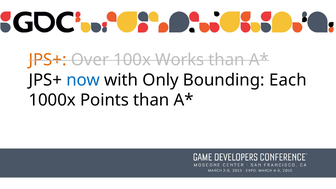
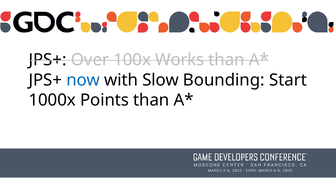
JPS+ colour: orange -> black (48, 60)
Only: Only -> Slow (161, 80)
Each: Each -> Start (288, 80)
